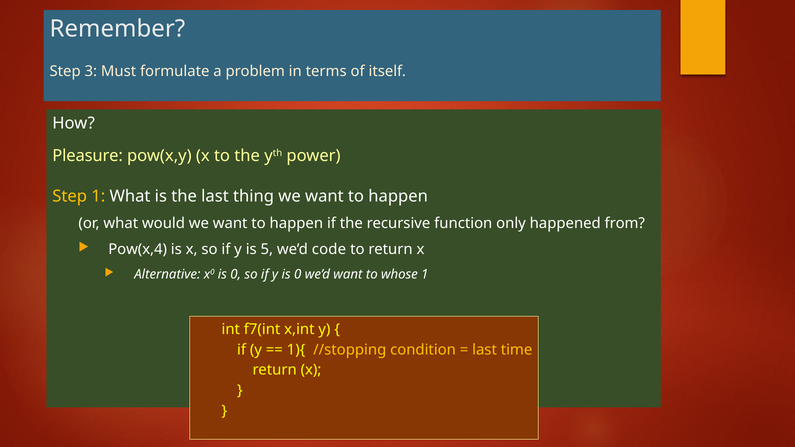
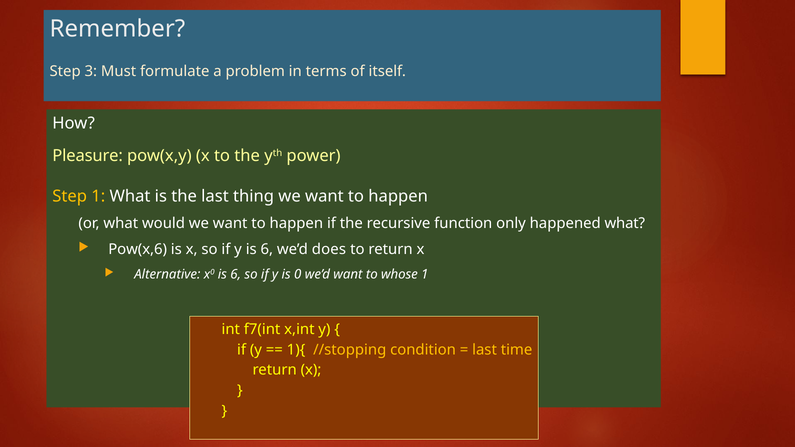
happened from: from -> what (625, 223)
Pow(x,4: Pow(x,4 -> Pow(x,6 (138, 250)
y is 5: 5 -> 6 (267, 250)
code: code -> does (329, 250)
x0 is 0: 0 -> 6 (236, 275)
